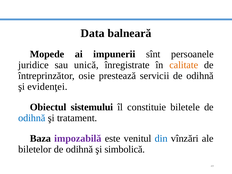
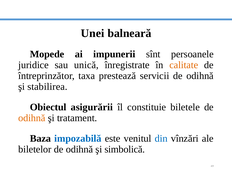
Data: Data -> Unei (93, 33)
osie: osie -> taxa (87, 76)
evidenţei: evidenţei -> stabilirea (47, 87)
sistemului: sistemului -> asigurării (92, 107)
odihnă colour: blue -> orange (32, 118)
impozabilă colour: purple -> blue (78, 138)
